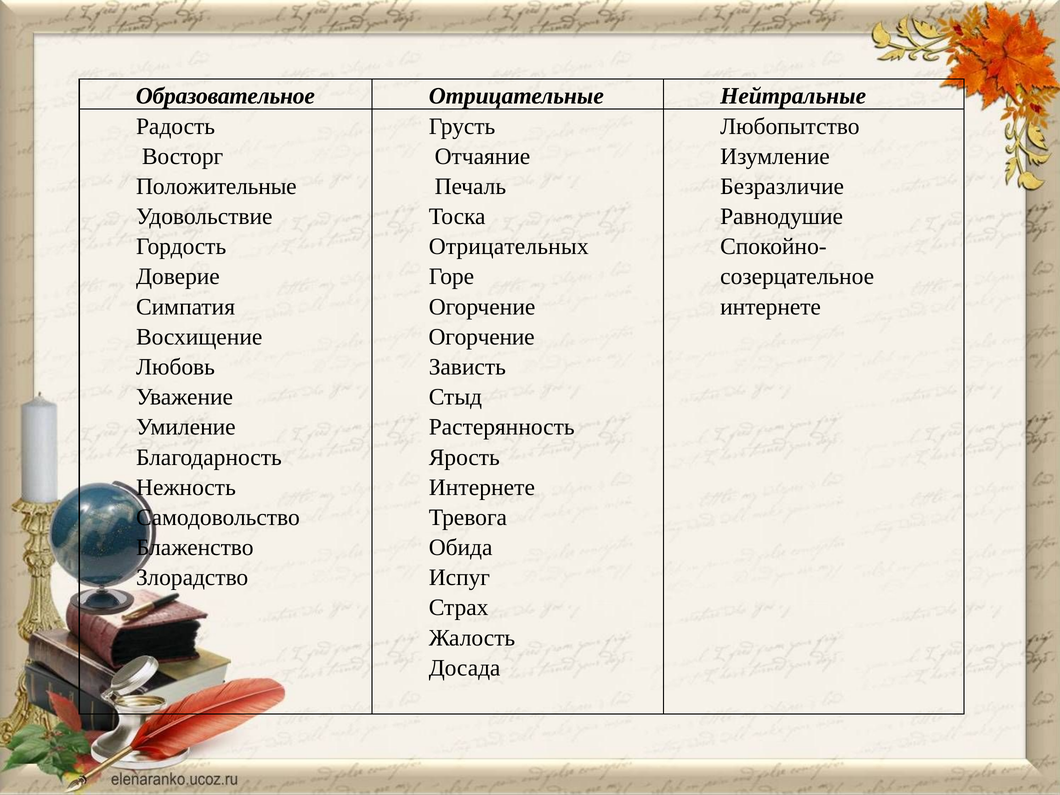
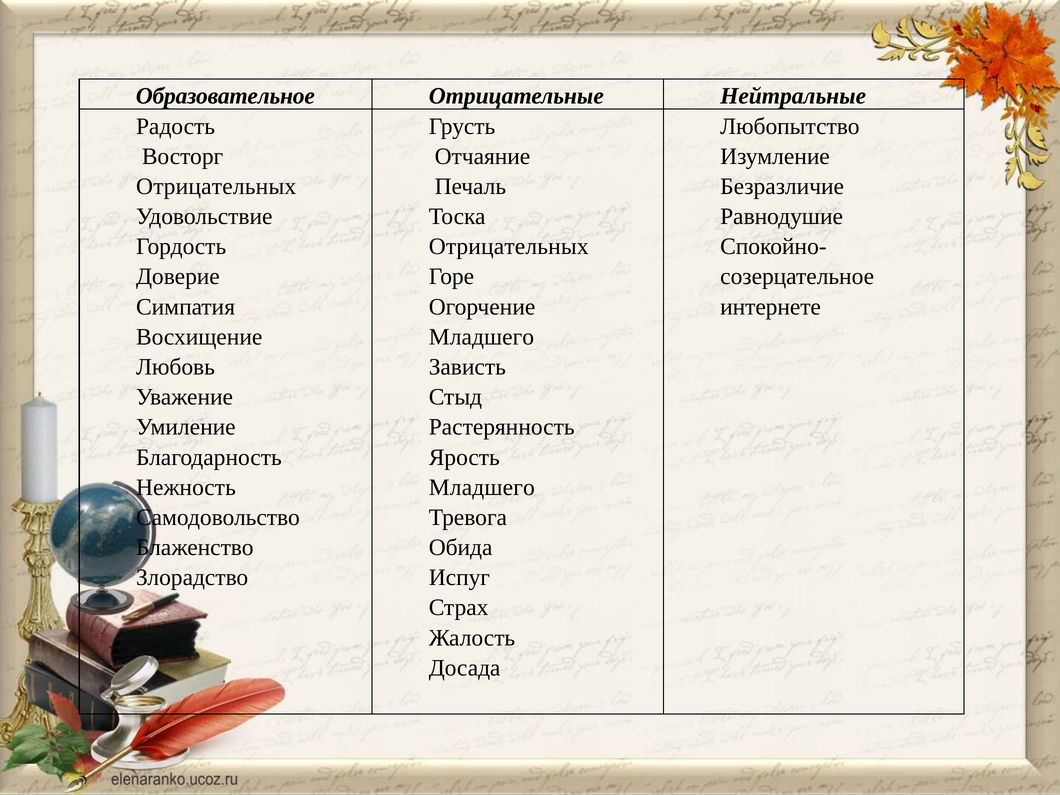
Положительные: Положительные -> Отрицательных (216, 186)
Огорчение: Огорчение -> Младшего (481, 337)
Интернете: Интернете -> Младшего (482, 487)
